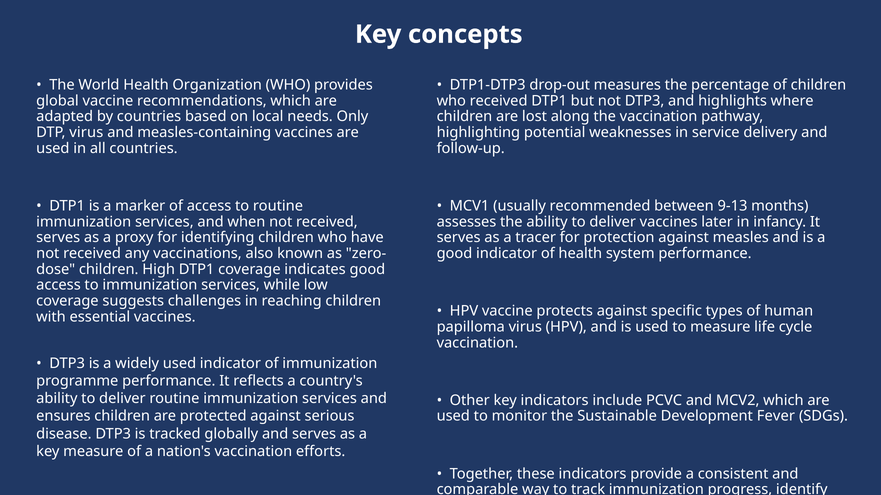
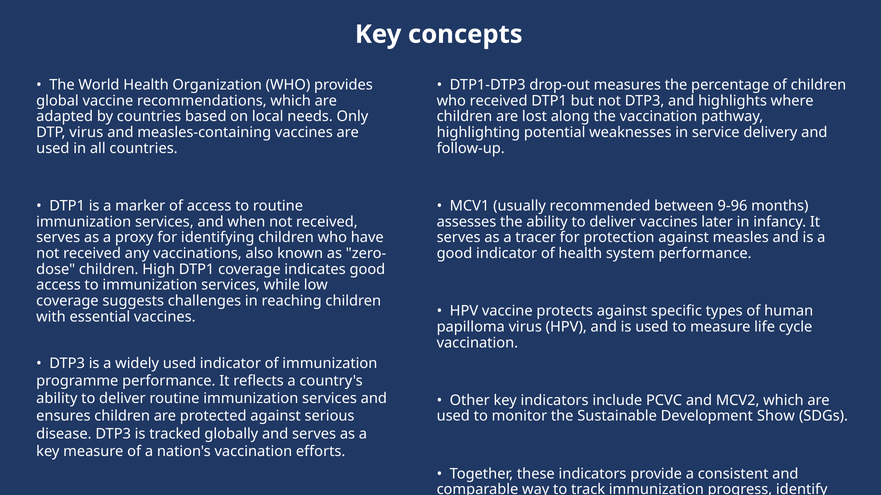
9-13: 9-13 -> 9-96 (732, 206)
Fever: Fever -> Show (776, 417)
